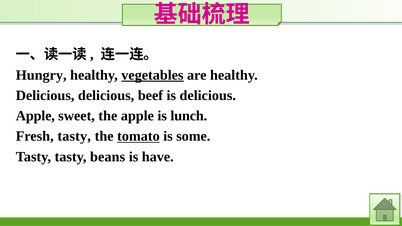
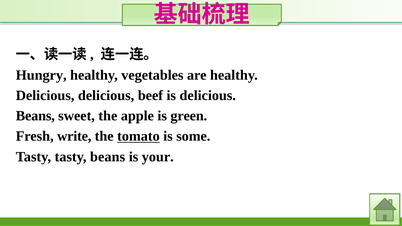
vegetables underline: present -> none (152, 75)
Apple: Apple -> Beans (35, 116)
lunch: lunch -> green (189, 116)
Fresh tasty: tasty -> write (74, 136)
have: have -> your (158, 157)
